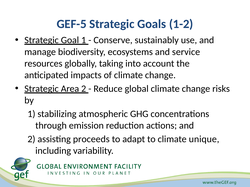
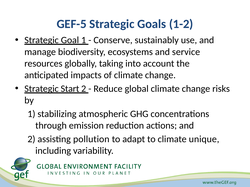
Area: Area -> Start (70, 89)
proceeds: proceeds -> pollution (91, 140)
